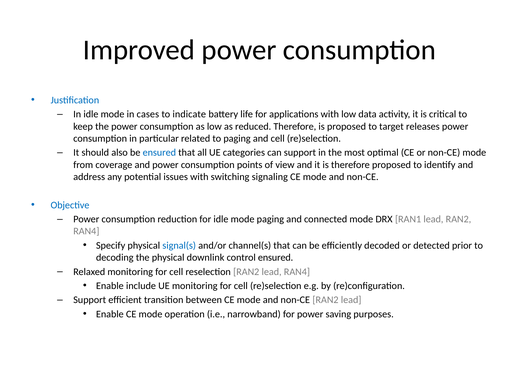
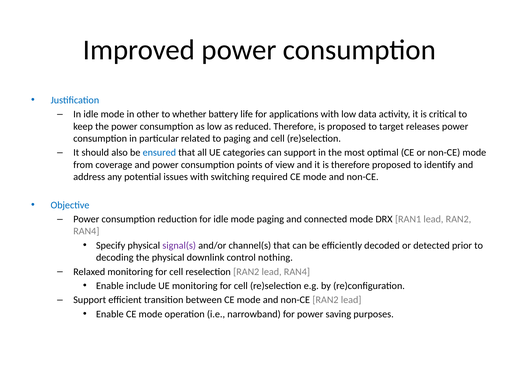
cases: cases -> other (148, 114)
indicate: indicate -> whether (189, 114)
signaling: signaling -> required (270, 177)
signal(s colour: blue -> purple (179, 246)
control ensured: ensured -> nothing (275, 258)
